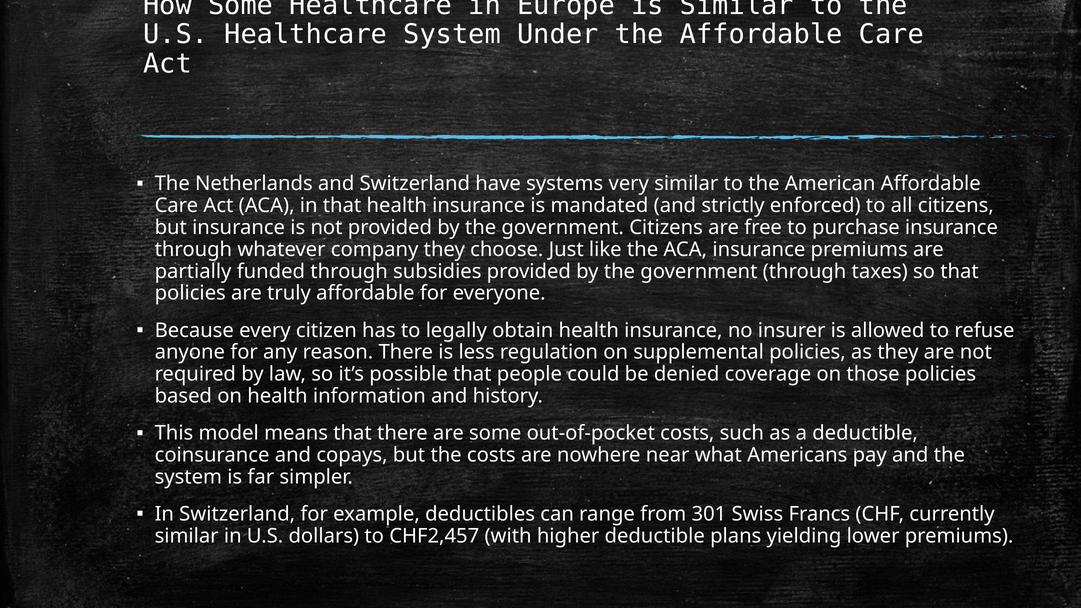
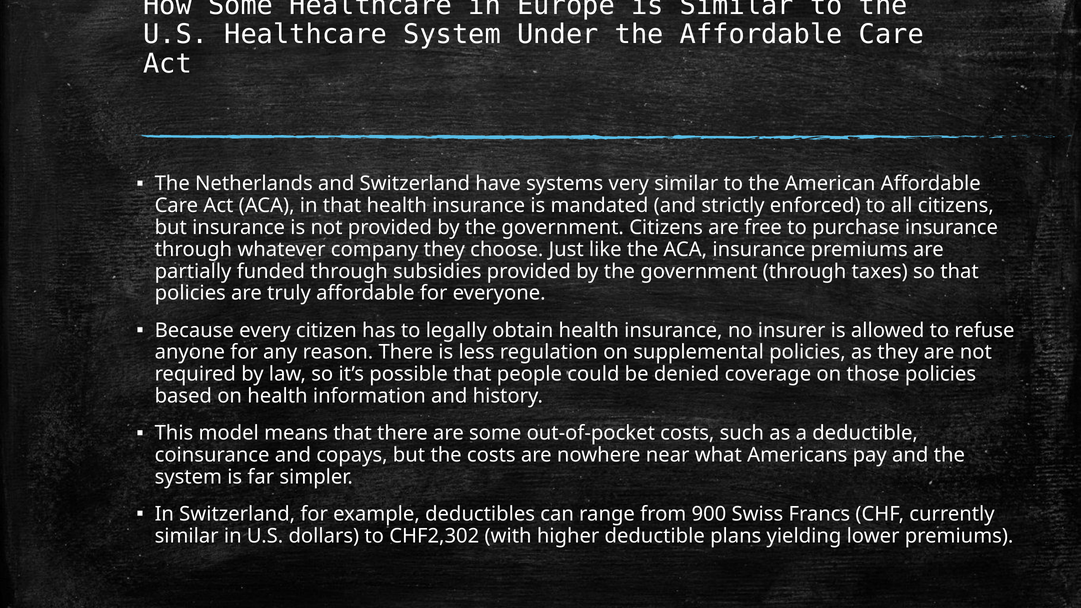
301: 301 -> 900 (709, 514)
CHF2,457: CHF2,457 -> CHF2,302 (434, 536)
